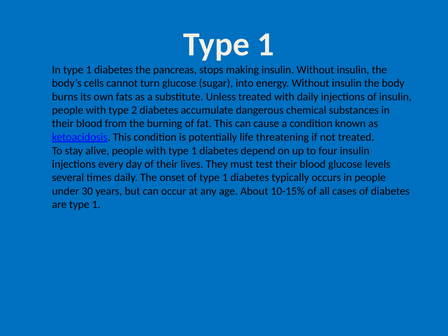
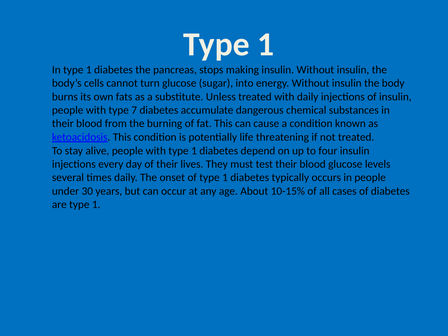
2: 2 -> 7 (134, 110)
